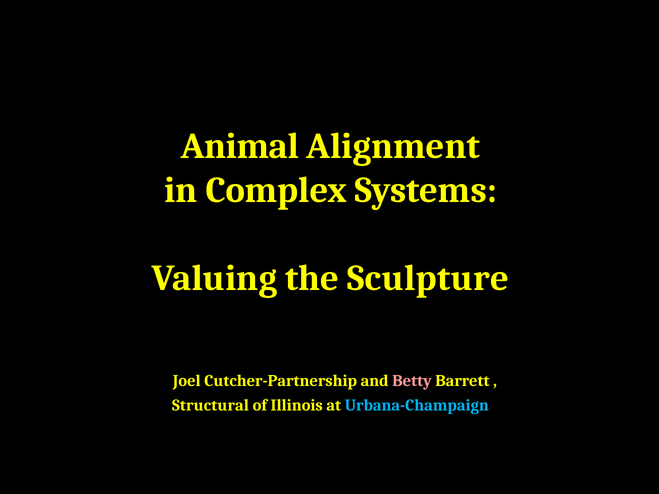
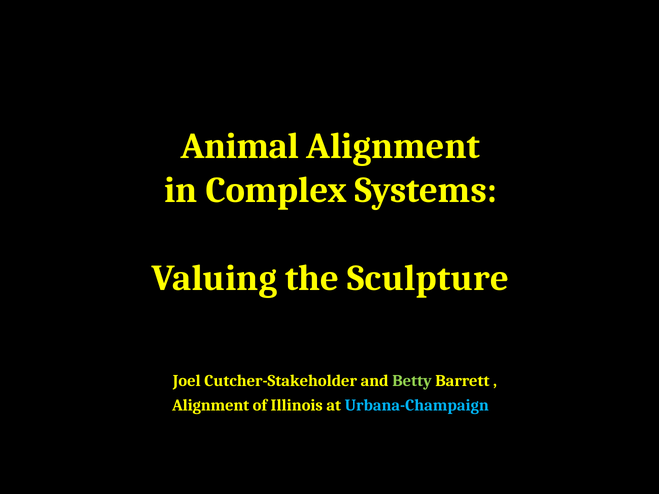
Cutcher-Partnership: Cutcher-Partnership -> Cutcher-Stakeholder (281, 381)
Betty colour: pink -> light green (412, 381)
Structural: Structural -> Alignment (211, 405)
